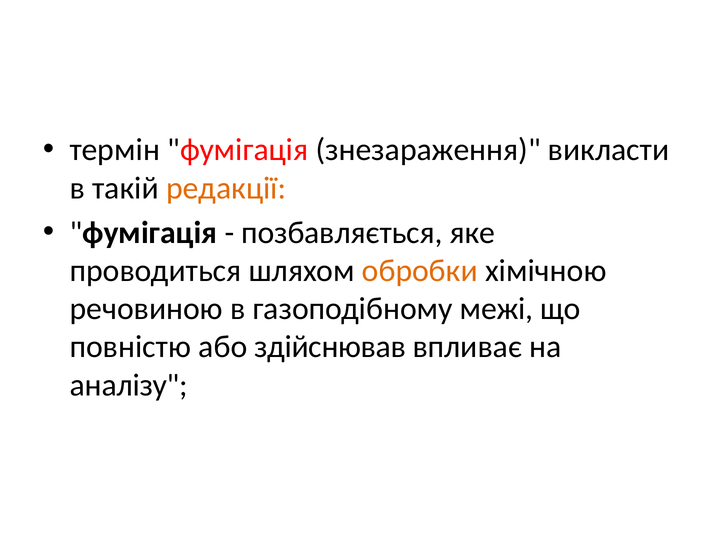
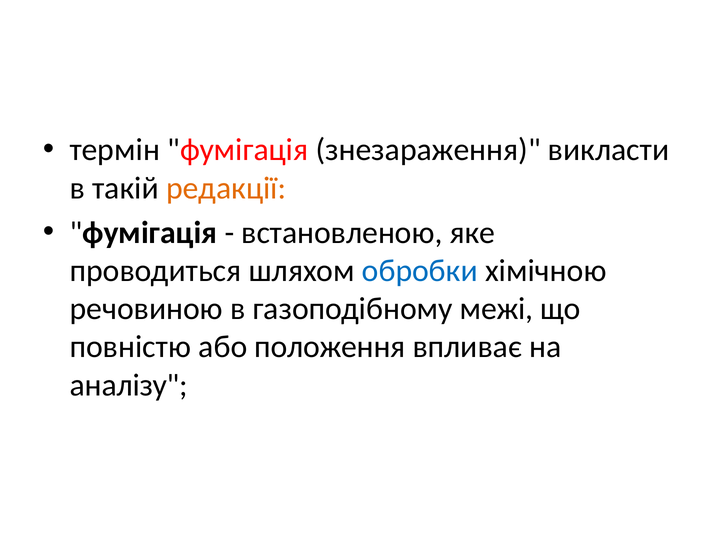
позбавляється: позбавляється -> встановленою (342, 233)
обробки colour: orange -> blue (420, 271)
здійснював: здійснював -> положення (330, 347)
